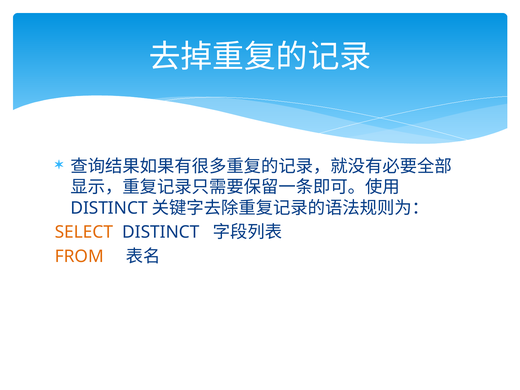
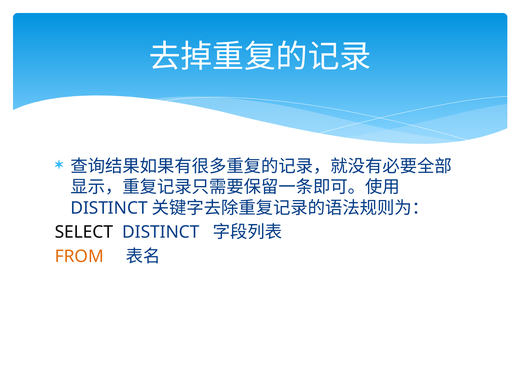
SELECT colour: orange -> black (84, 232)
